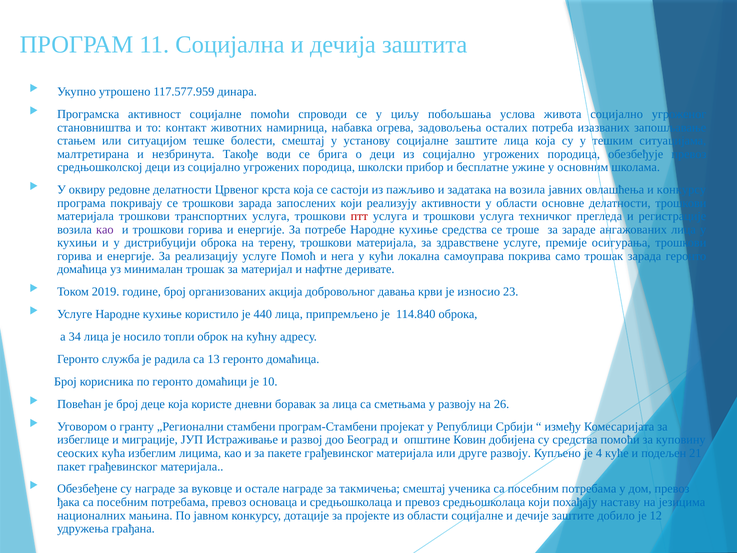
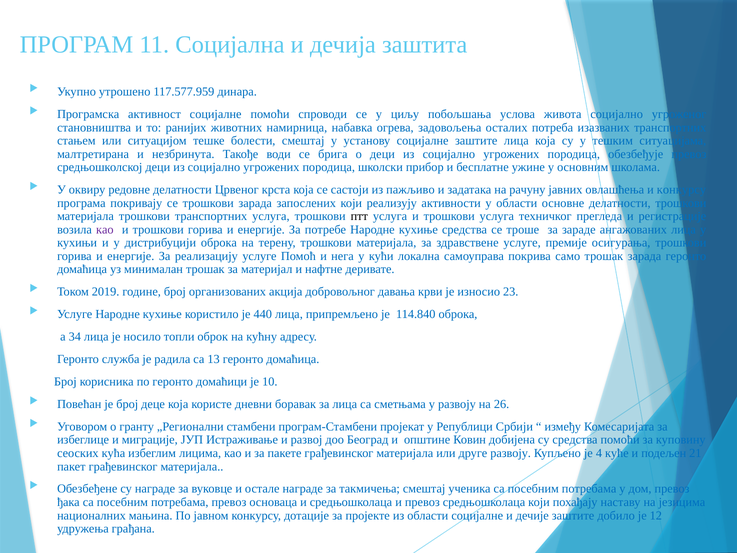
контакт: контакт -> ранијих (186, 127)
изазваних запошљавање: запошљавање -> транспортних (670, 127)
на возила: возила -> рачуну (527, 190)
птт colour: red -> black (359, 216)
